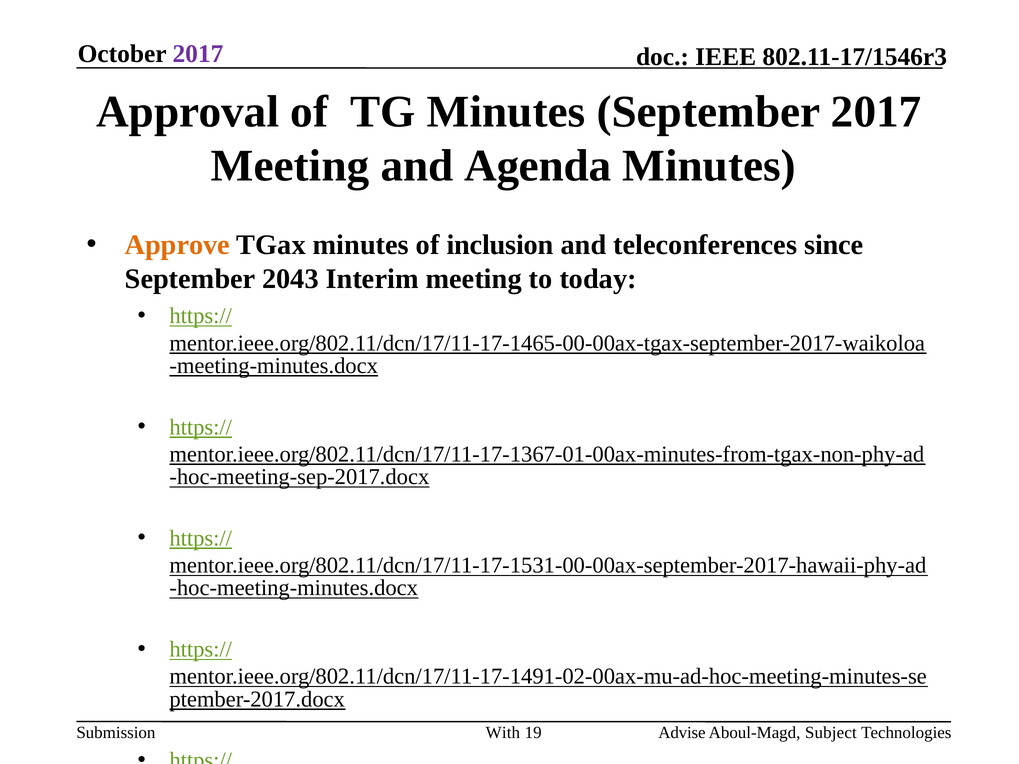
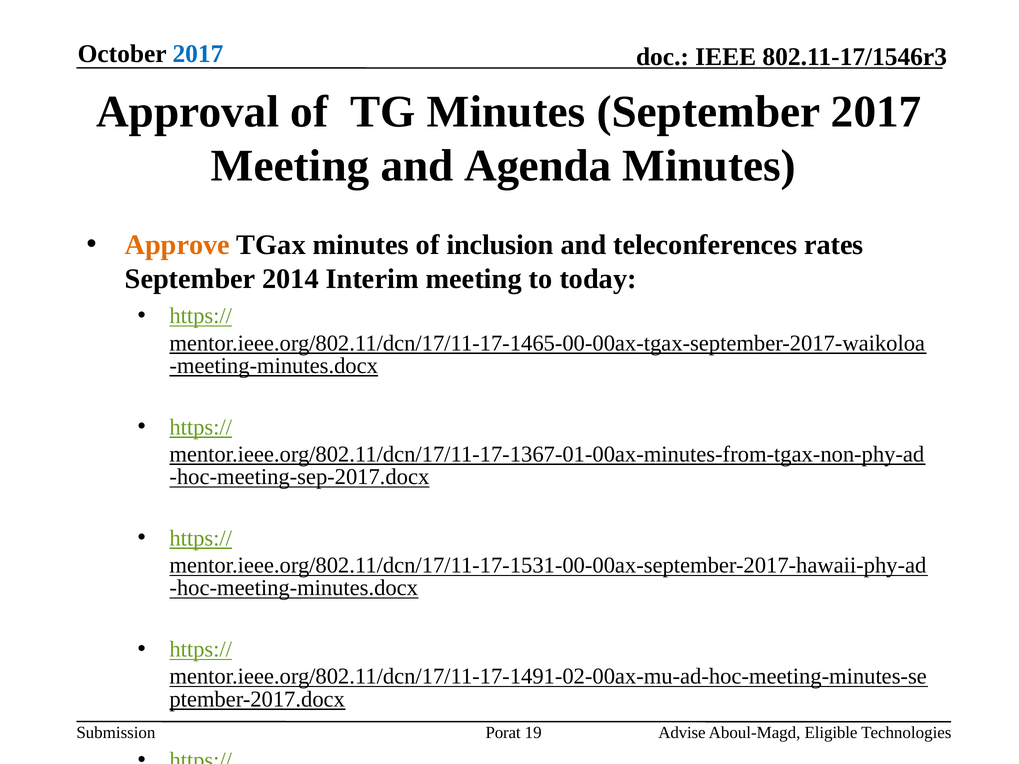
2017 colour: purple -> blue (198, 54)
since: since -> rates (834, 245)
2043: 2043 -> 2014 (290, 279)
With: With -> Porat (503, 733)
Subject: Subject -> Eligible (831, 733)
